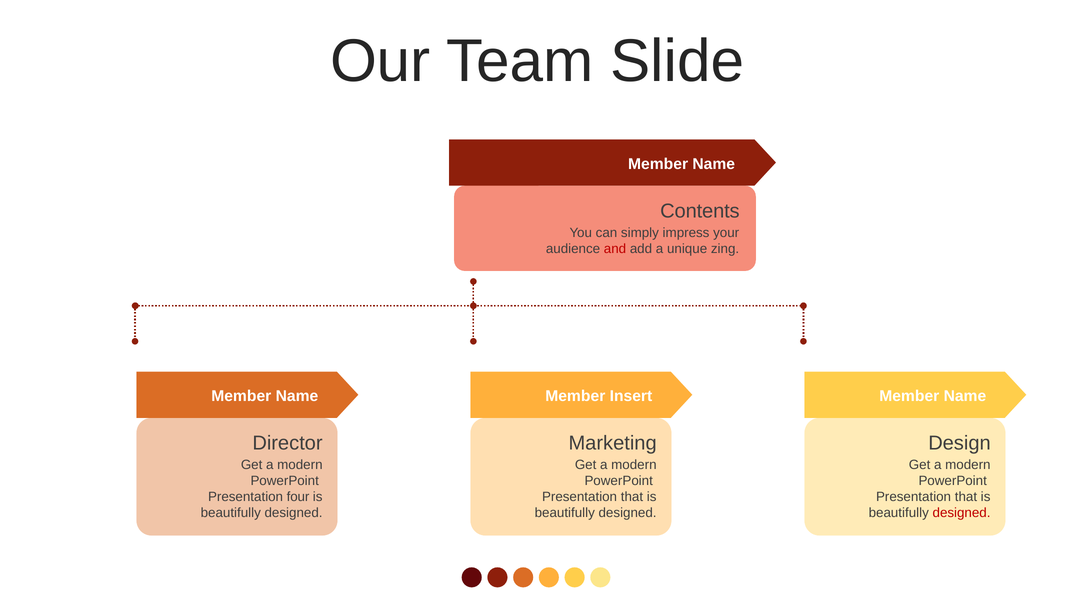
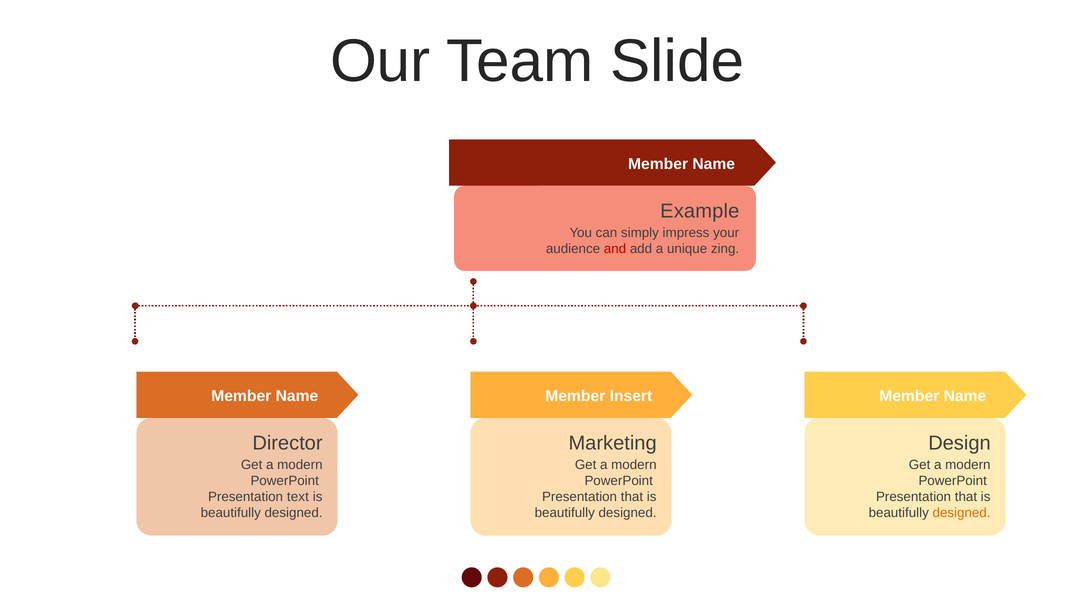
Contents: Contents -> Example (700, 211)
four: four -> text (298, 497)
designed colour: red -> orange (962, 513)
